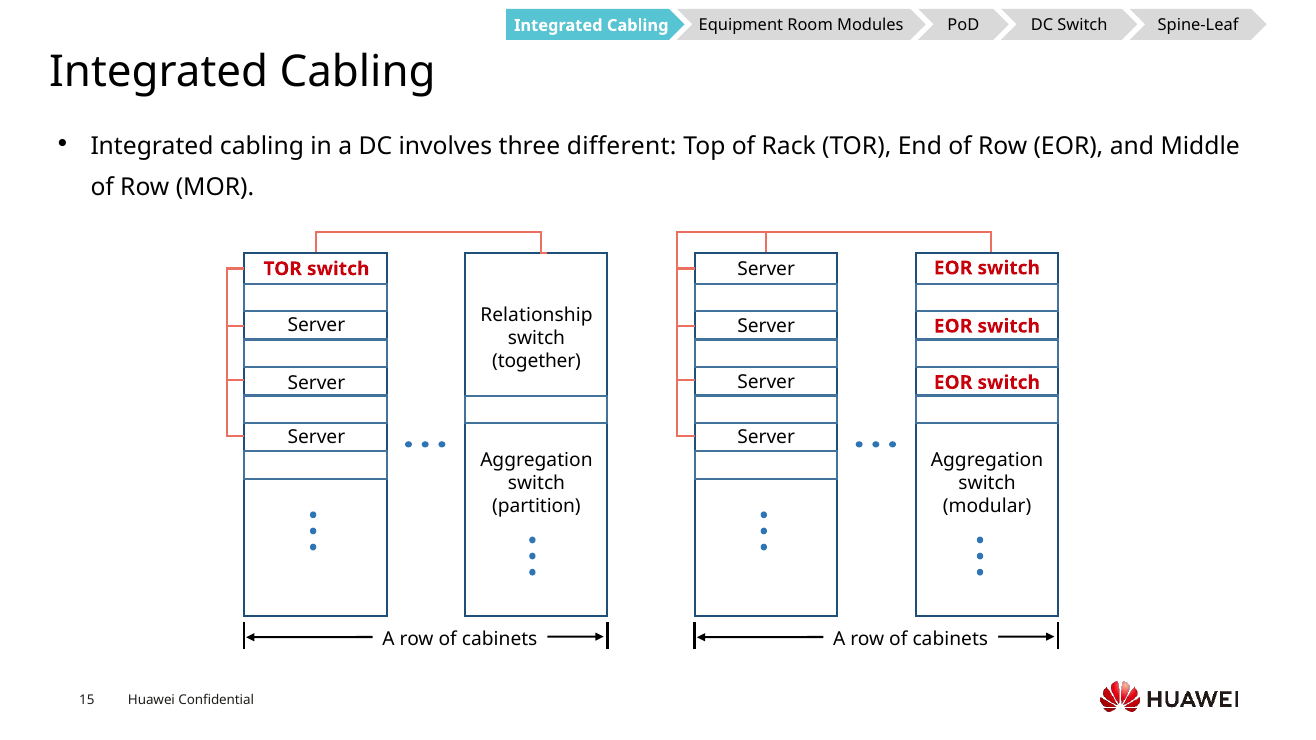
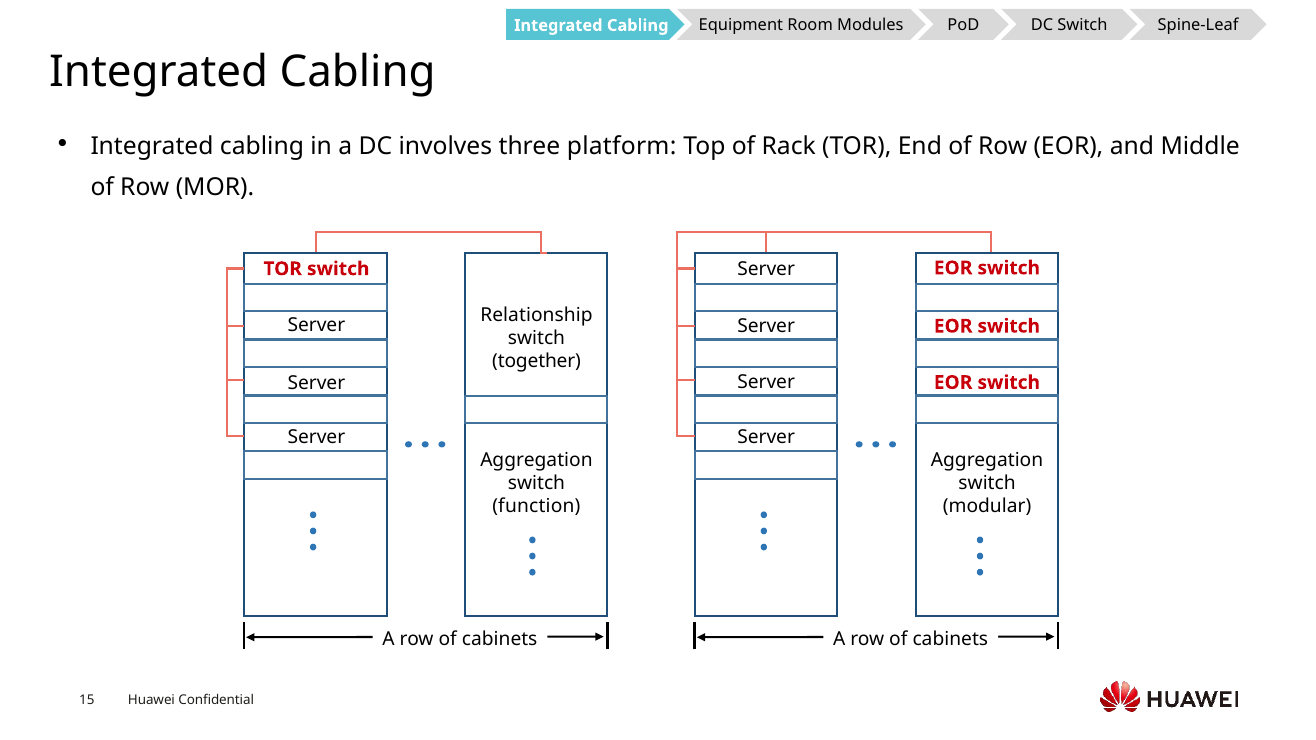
different: different -> platform (622, 146)
partition: partition -> function (536, 506)
